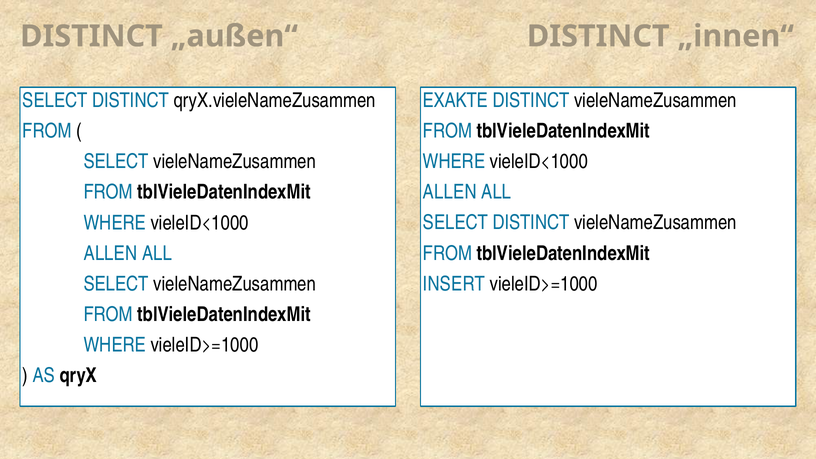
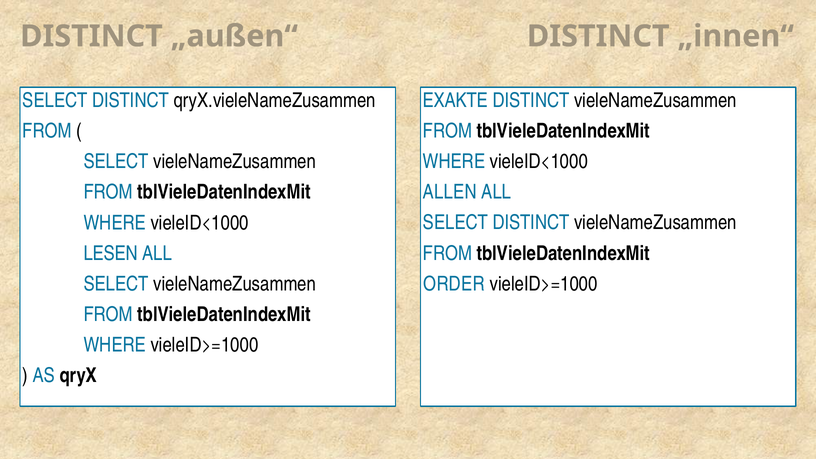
ALLEN: ALLEN -> LESEN (111, 253)
INSERT: INSERT -> ORDER (454, 284)
